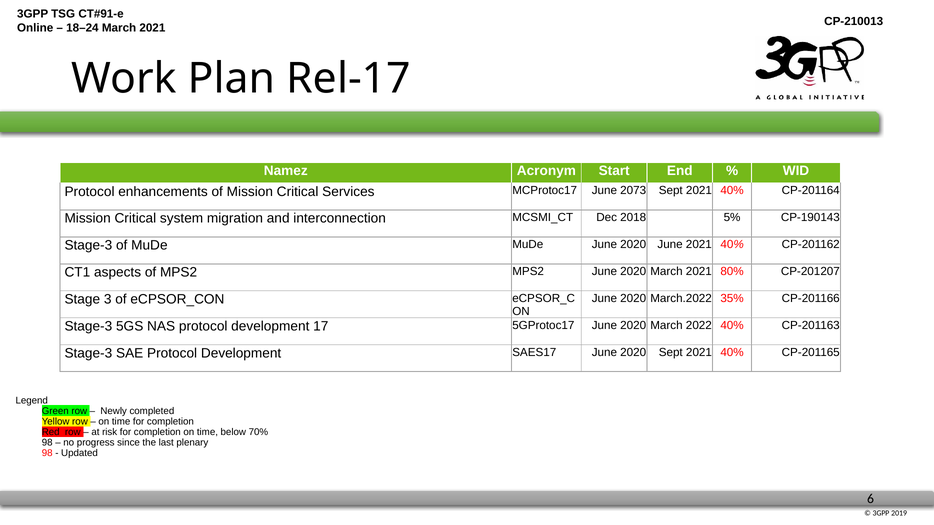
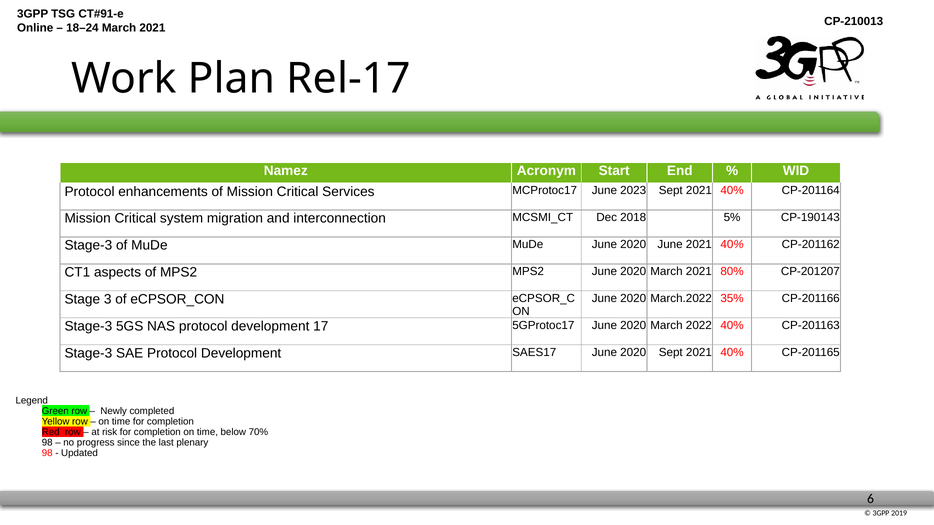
2073: 2073 -> 2023 (633, 191)
